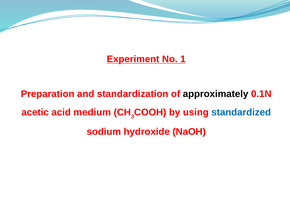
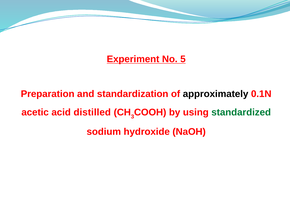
1: 1 -> 5 (183, 59)
medium: medium -> distilled (92, 113)
standardized colour: blue -> green (241, 113)
